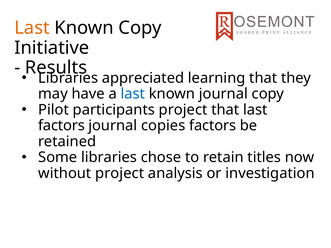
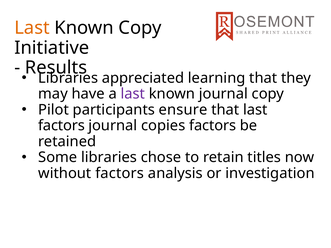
last colour: blue -> purple (133, 94)
participants project: project -> ensure (183, 110)
without project: project -> factors (120, 173)
